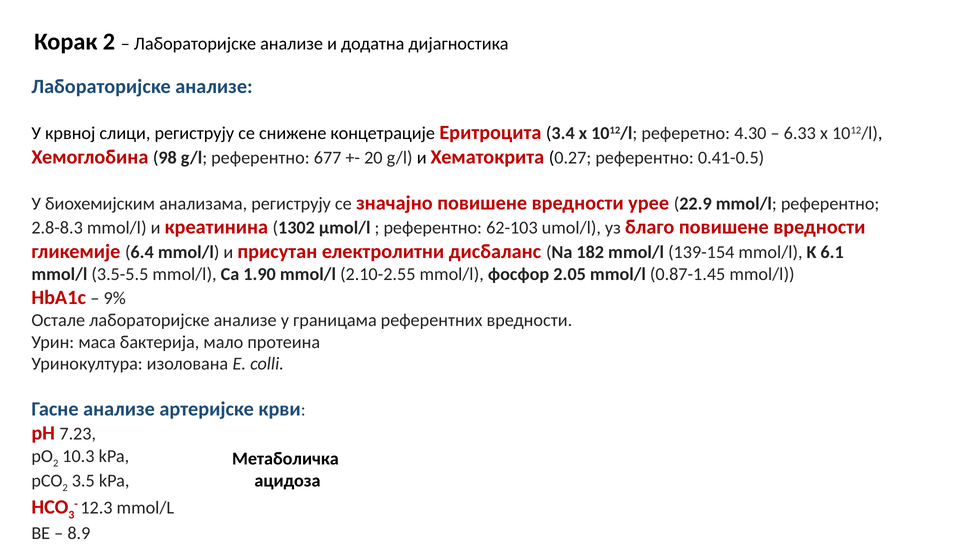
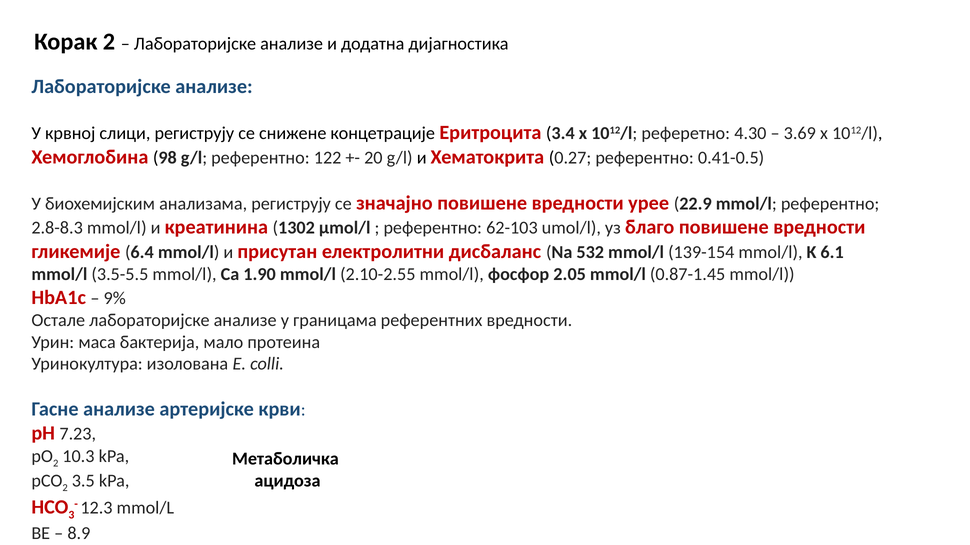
6.33: 6.33 -> 3.69 (800, 134)
677: 677 -> 122 (328, 158)
182: 182 -> 532 (590, 252)
